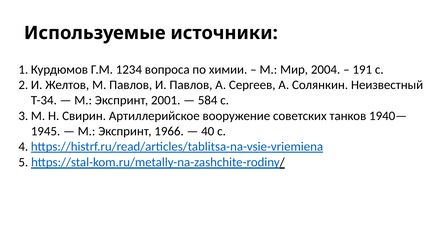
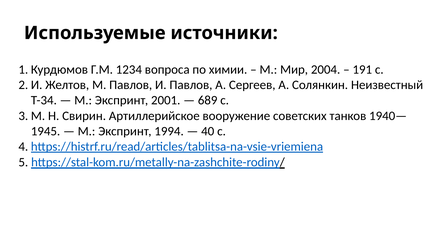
584: 584 -> 689 (208, 101)
1966: 1966 -> 1994 (169, 132)
